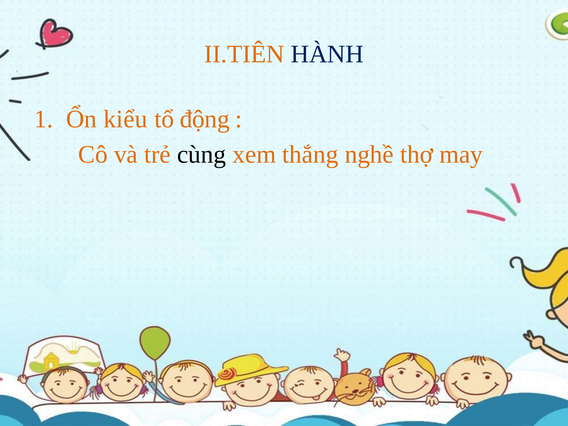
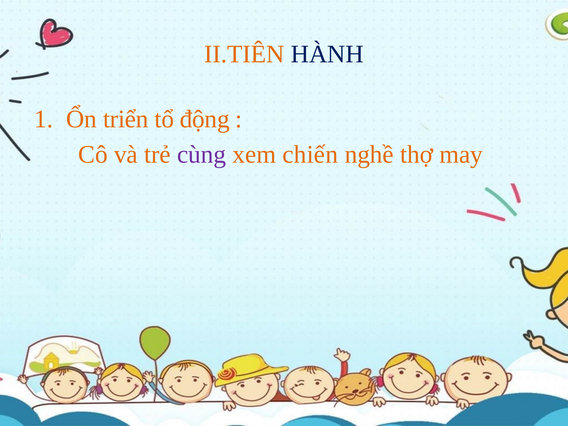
kiểu: kiểu -> triển (126, 119)
cùng colour: black -> purple (202, 155)
thắng: thắng -> chiến (310, 155)
